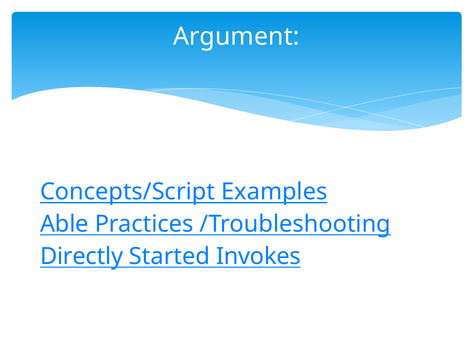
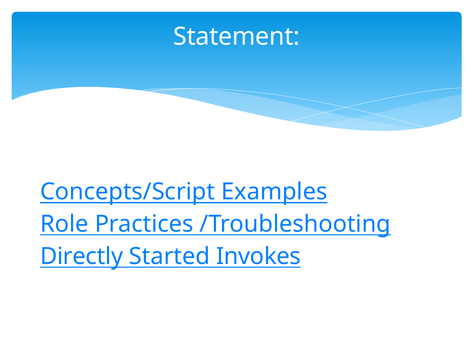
Argument: Argument -> Statement (237, 37)
Able: Able -> Role (64, 224)
